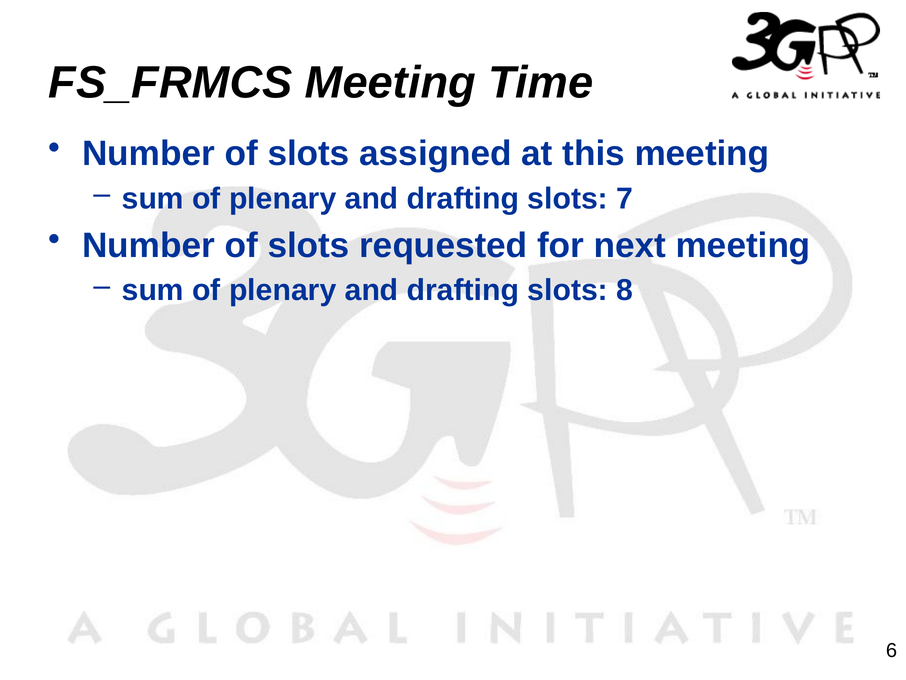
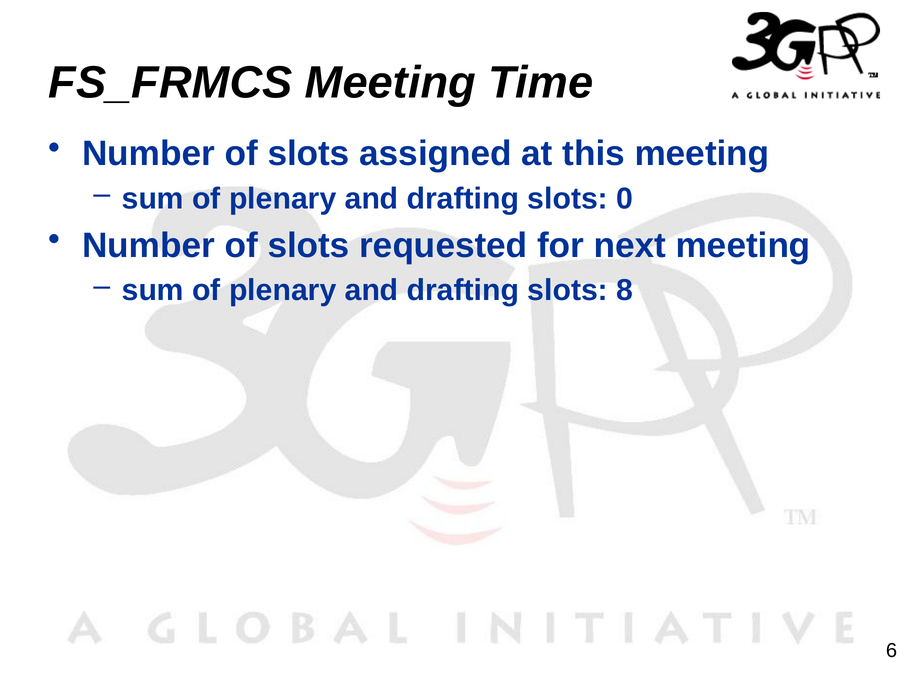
7: 7 -> 0 (625, 199)
